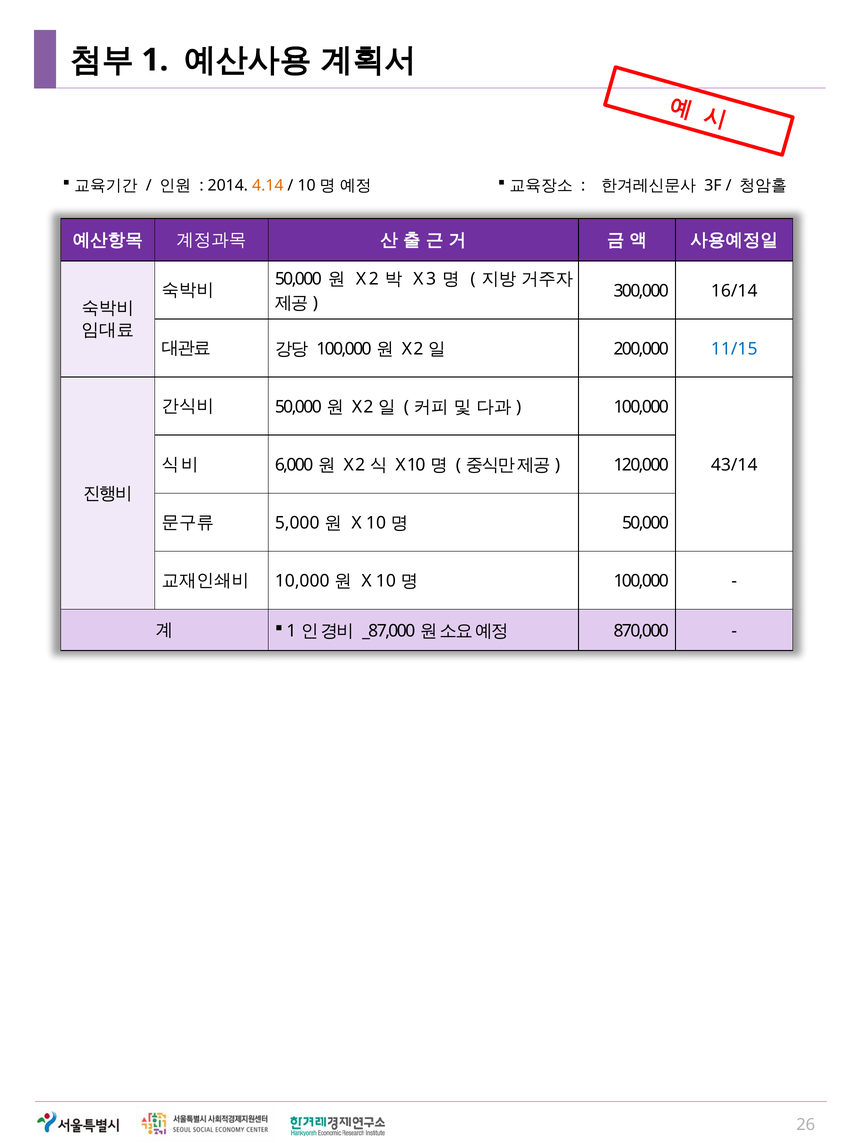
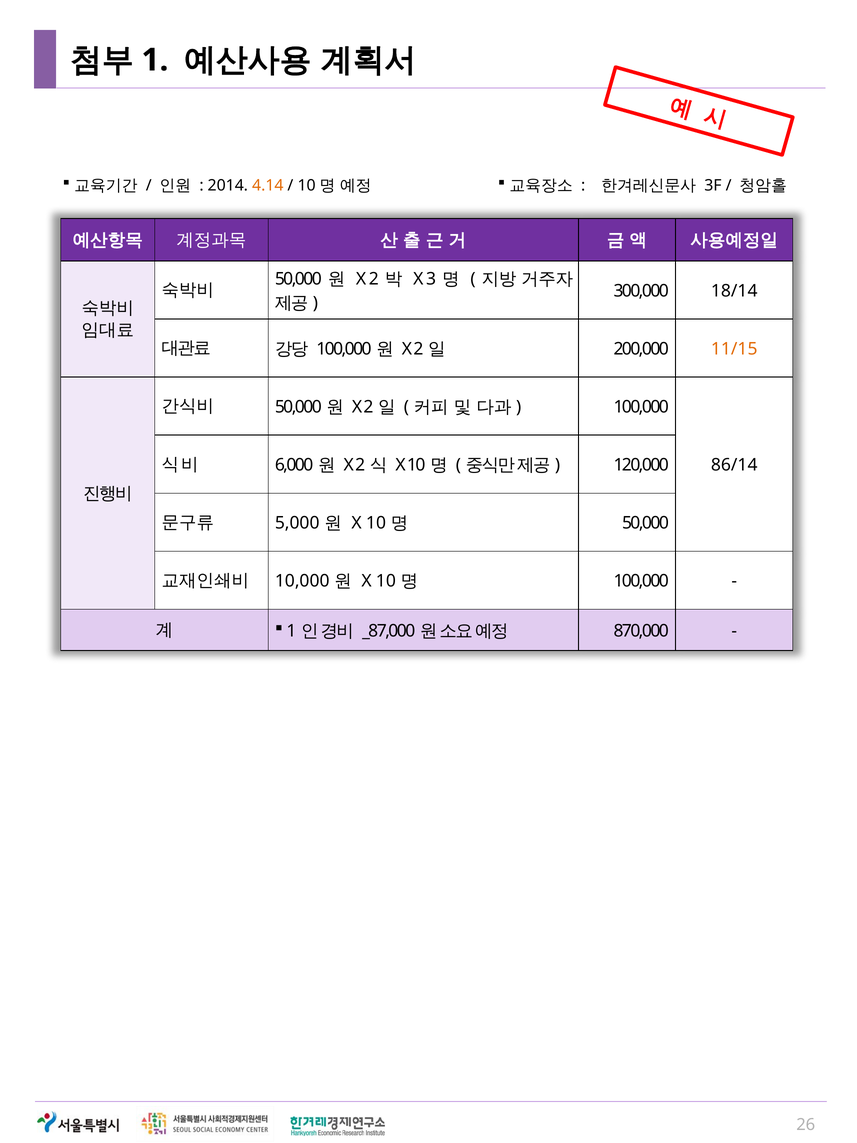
16/14: 16/14 -> 18/14 (734, 291)
11/15 colour: blue -> orange (734, 349)
43/14: 43/14 -> 86/14 (734, 465)
